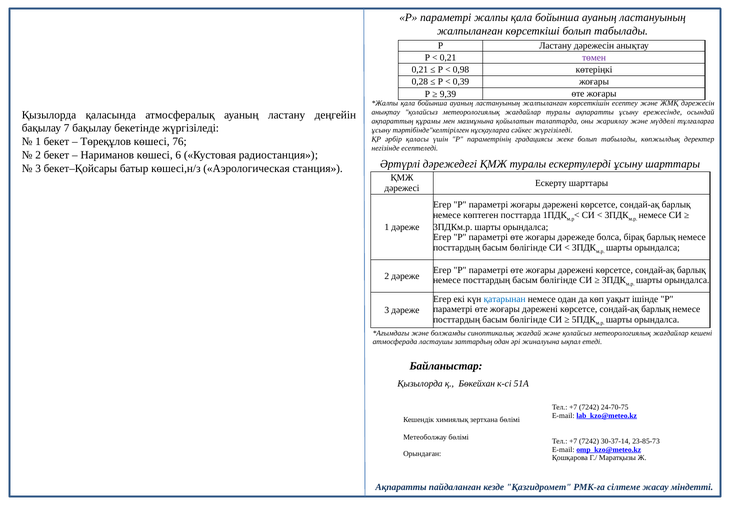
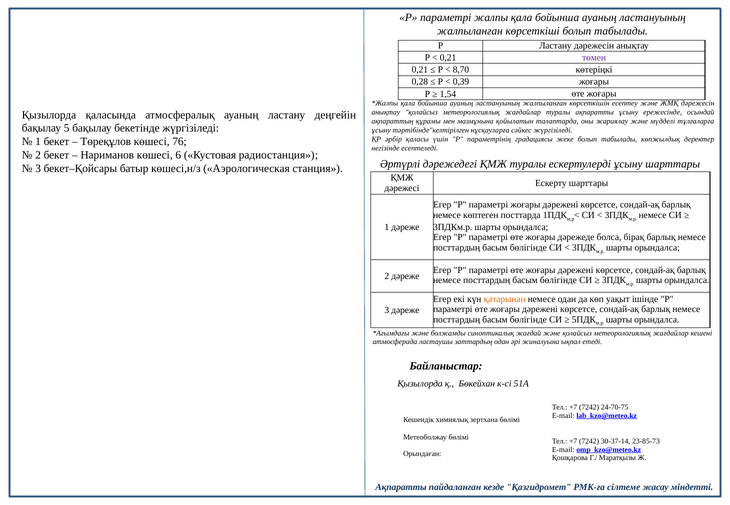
0,98: 0,98 -> 8,70 (461, 70)
9,39: 9,39 -> 1,54 (448, 94)
7: 7 -> 5 (67, 128)
қатарынан colour: blue -> orange (505, 299)
